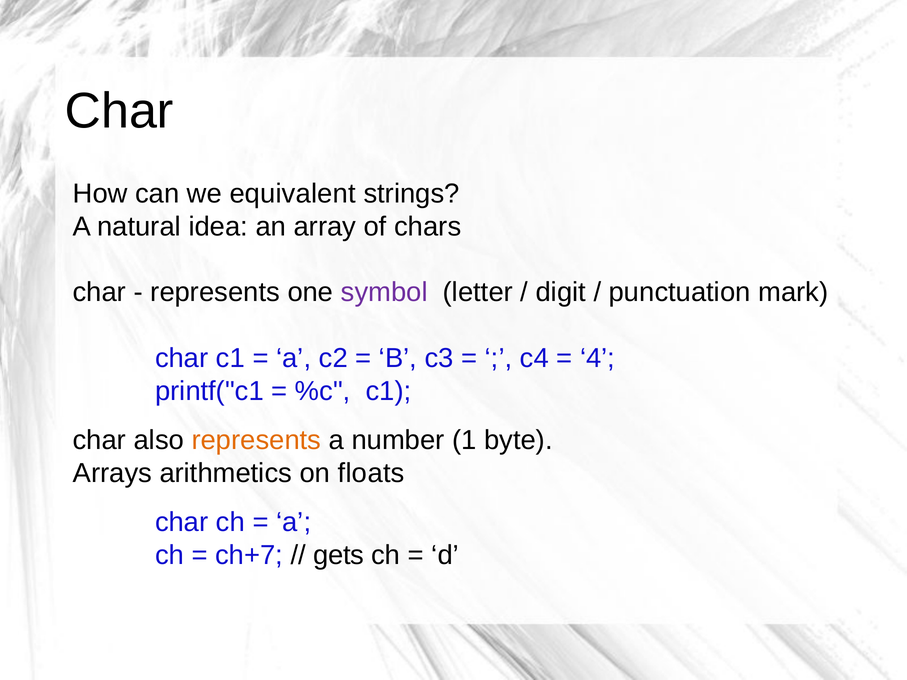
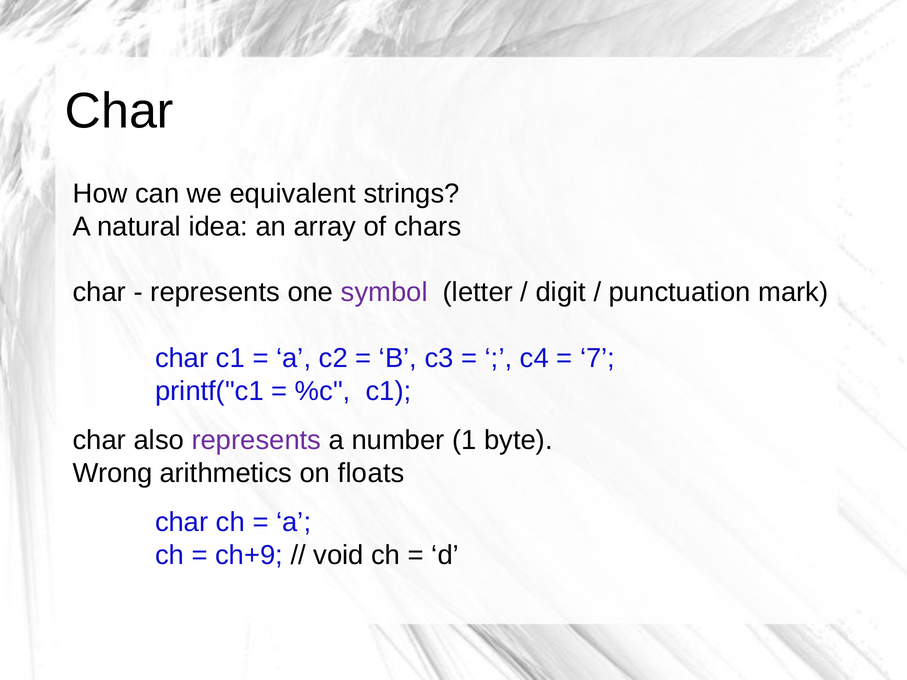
4: 4 -> 7 (598, 358)
represents colour: orange -> purple (256, 440)
Arrays: Arrays -> Wrong (112, 473)
ch+7: ch+7 -> ch+9 (249, 555)
gets: gets -> void (339, 555)
